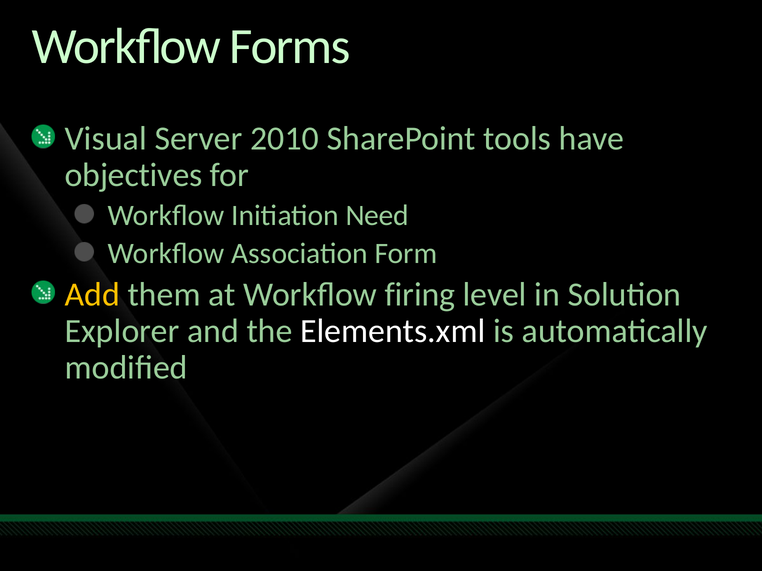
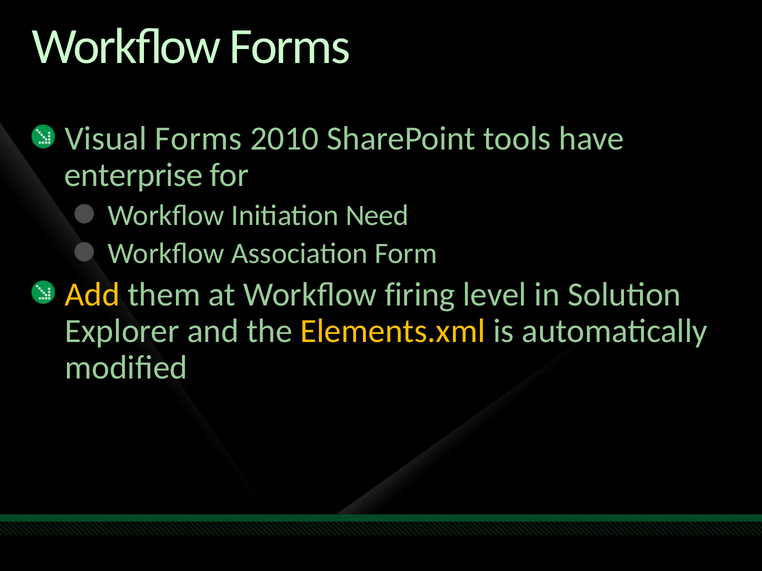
Visual Server: Server -> Forms (198, 139)
objectives: objectives -> enterprise (134, 175)
Elements.xml colour: white -> yellow (393, 331)
